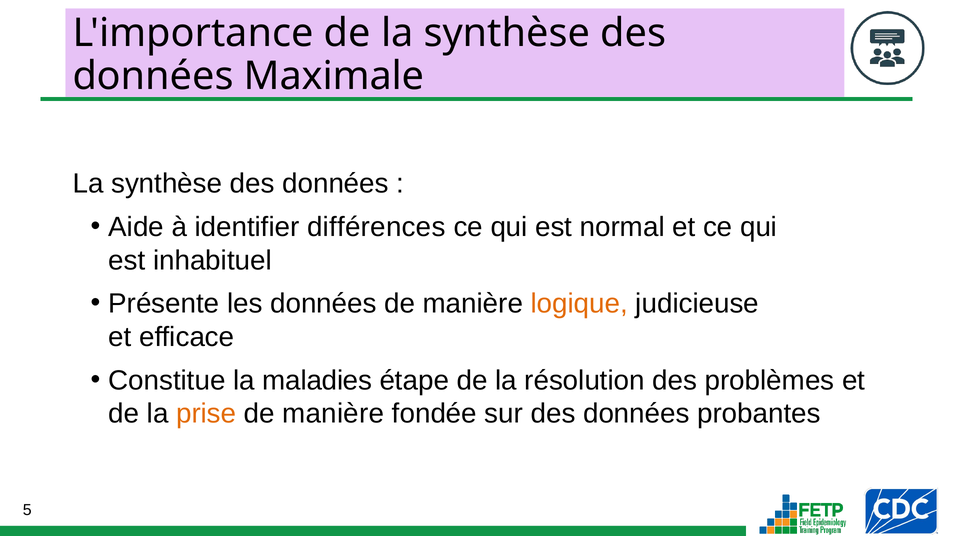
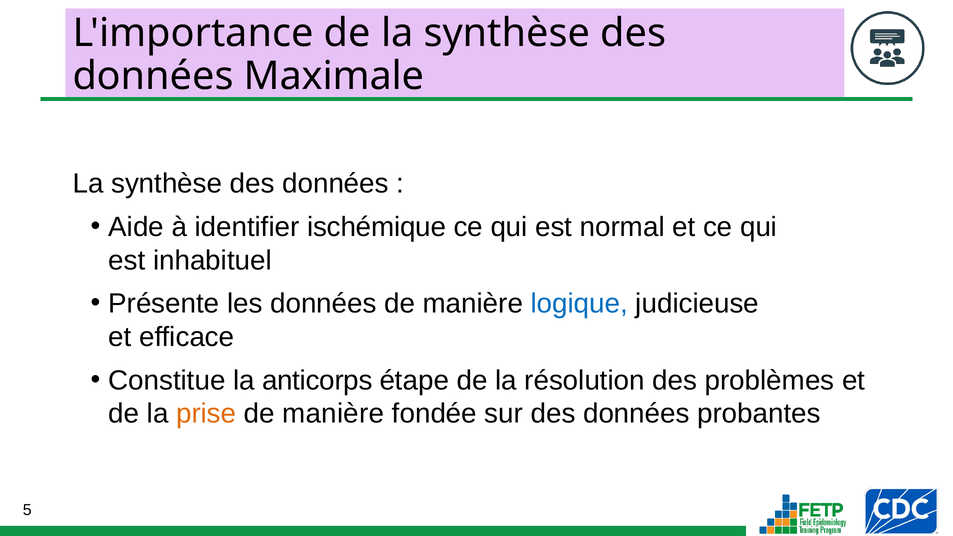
différences: différences -> ischémique (377, 227)
logique colour: orange -> blue (579, 304)
maladies: maladies -> anticorps (317, 380)
